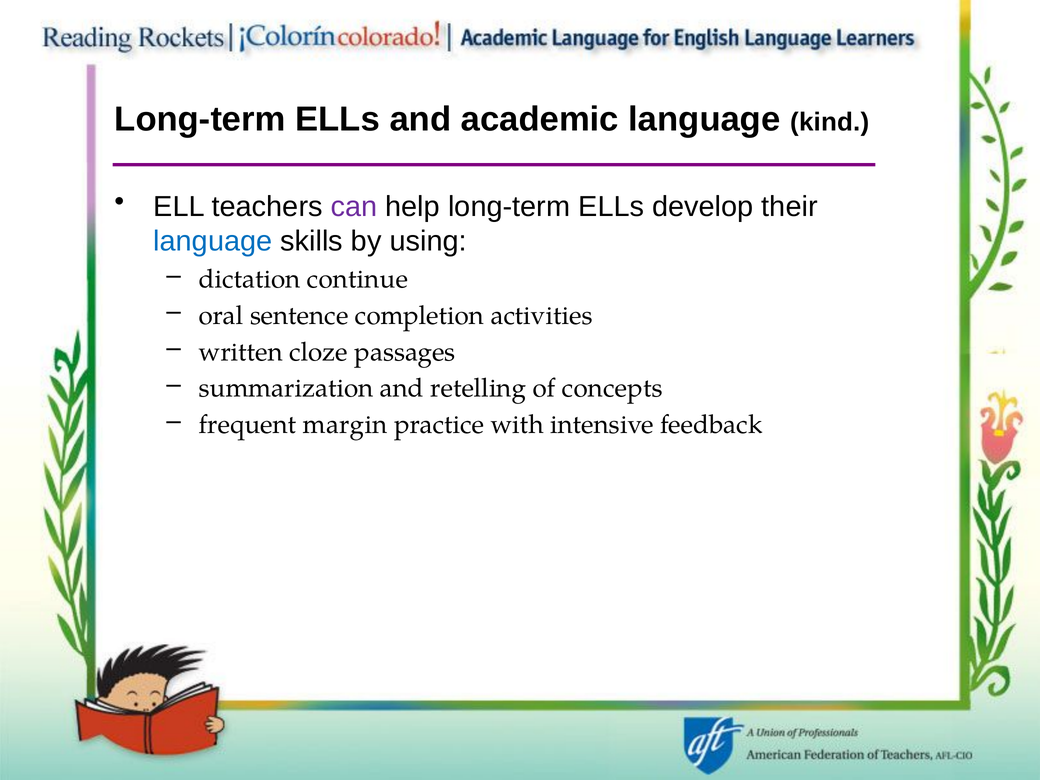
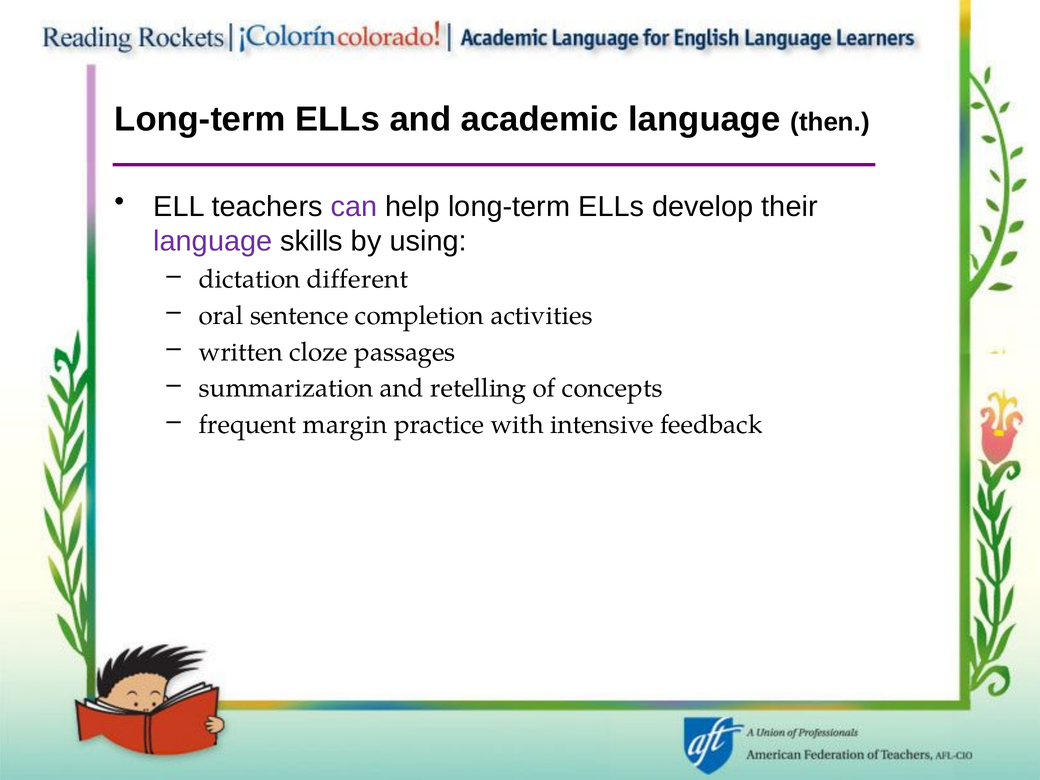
kind: kind -> then (830, 122)
language colour: blue -> purple (213, 241)
continue: continue -> different (357, 279)
